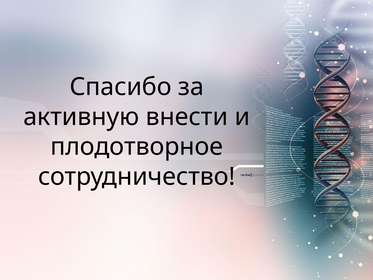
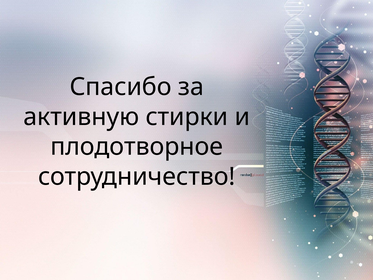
внести: внести -> стирки (187, 117)
